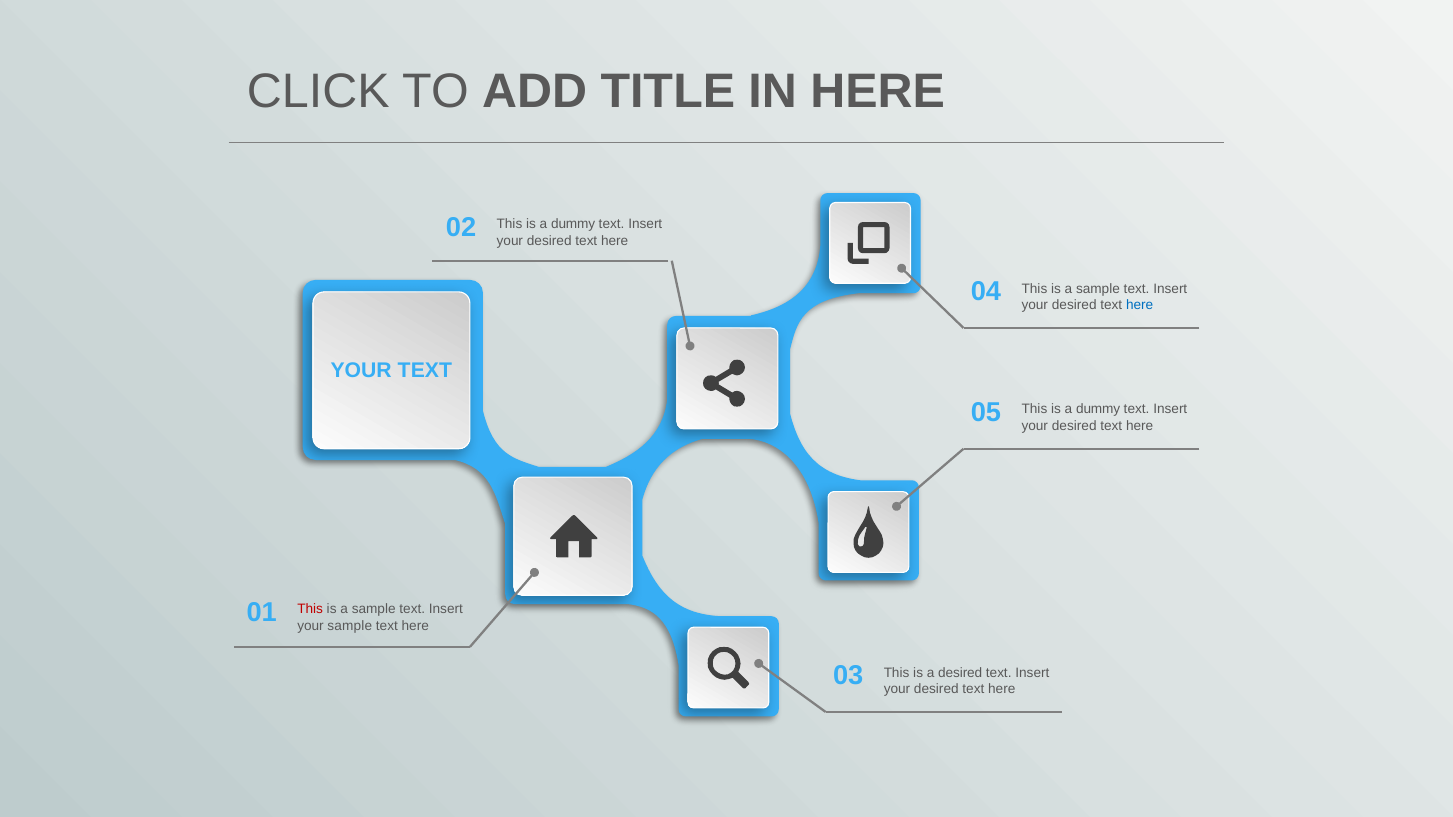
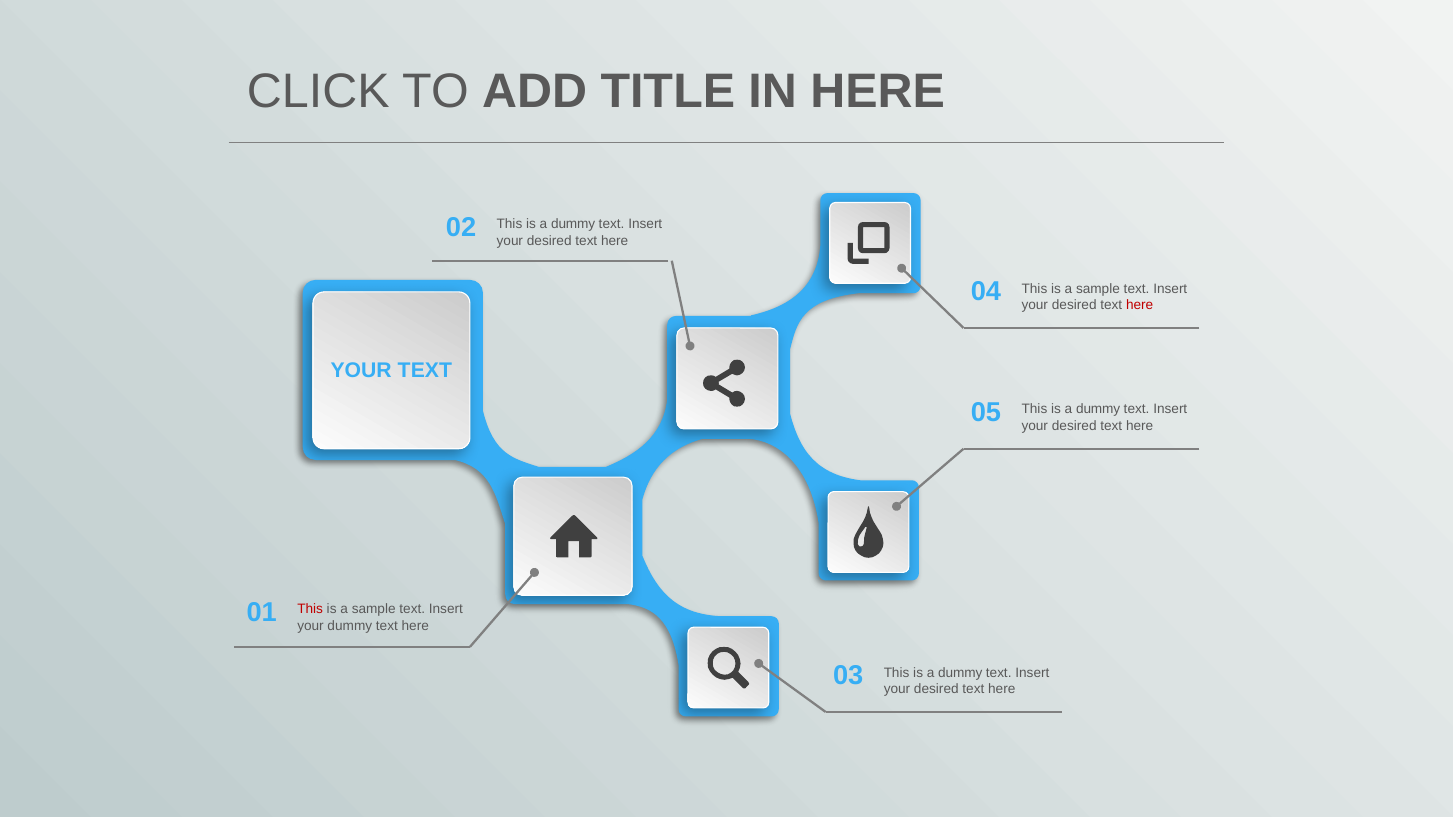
here colour: blue -> red (1140, 305)
your sample: sample -> dummy (350, 626)
desired: desired -> dummy (960, 673)
